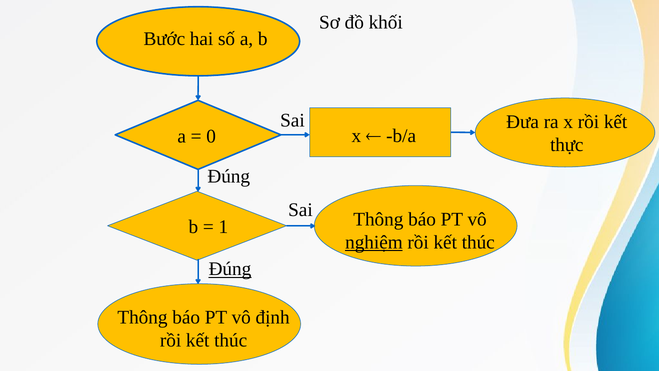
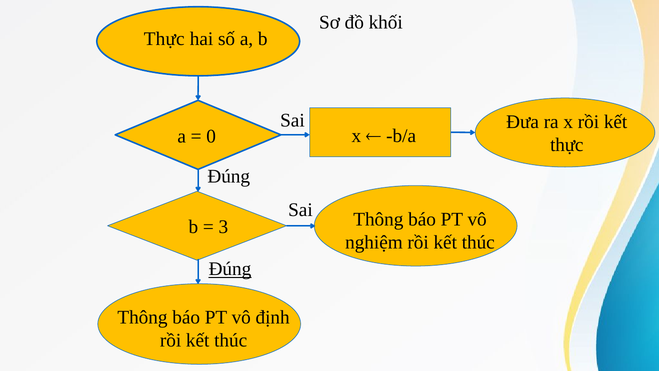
Bước: Bước -> Thực (164, 39)
1: 1 -> 3 (223, 227)
nghiệm underline: present -> none (374, 242)
